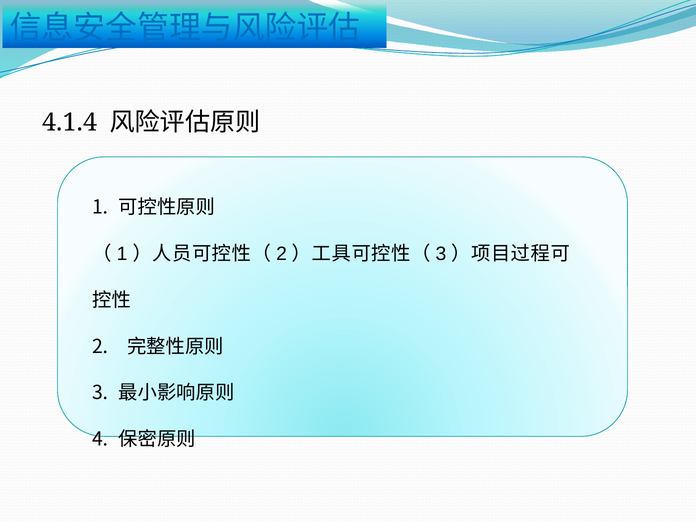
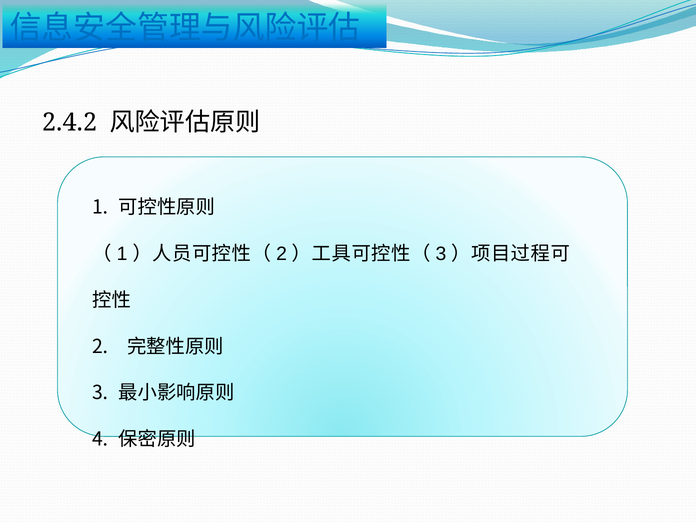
4.1.4: 4.1.4 -> 2.4.2 (70, 122)
